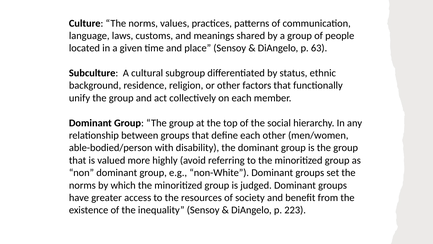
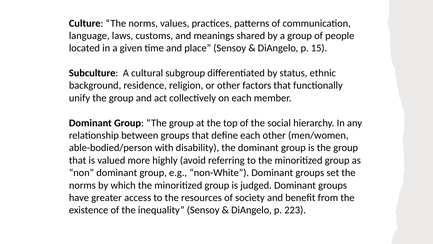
63: 63 -> 15 (319, 48)
